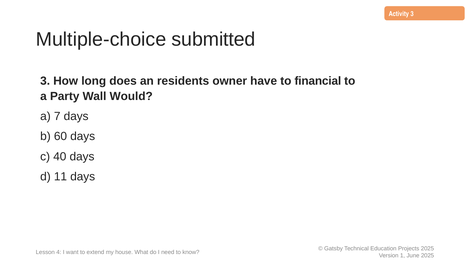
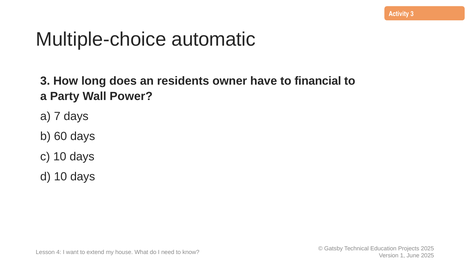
submitted: submitted -> automatic (214, 39)
Would: Would -> Power (131, 96)
c 40: 40 -> 10 (60, 157)
d 11: 11 -> 10 (60, 177)
